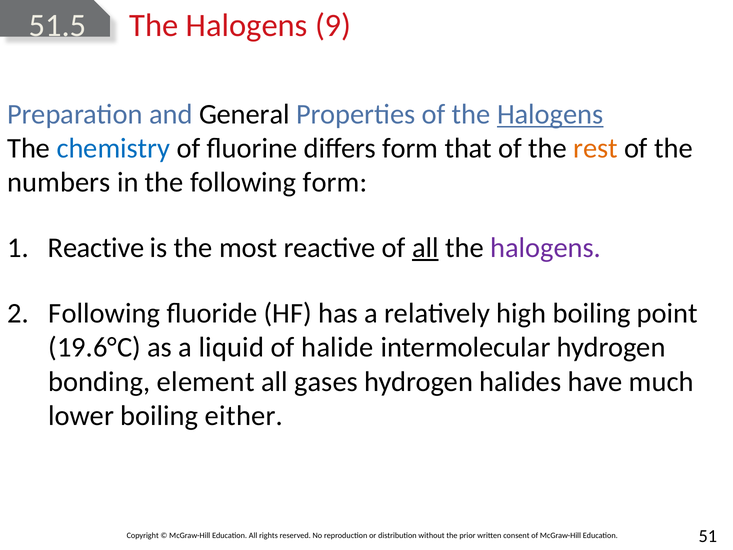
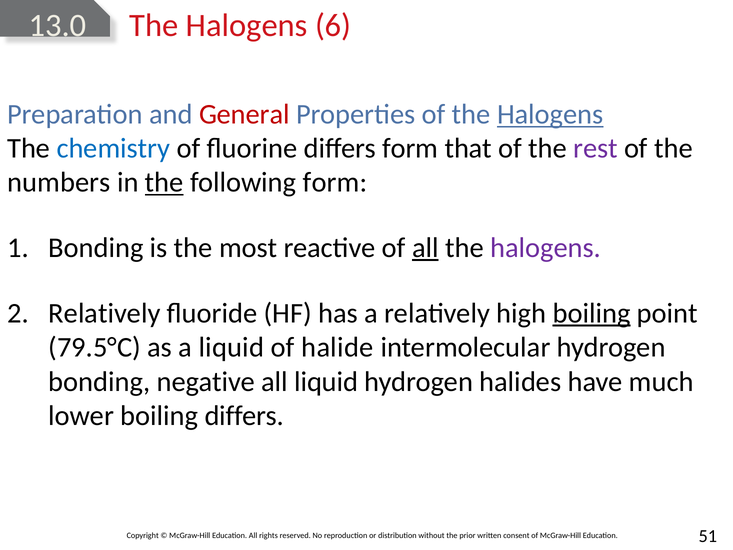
51.5: 51.5 -> 13.0 (57, 25)
9: 9 -> 6 (333, 25)
General colour: black -> red (244, 114)
rest colour: orange -> purple (596, 148)
the underline: none -> present (164, 182)
Reactive: Reactive -> Bonding (96, 248)
2 Following: Following -> Relatively (104, 313)
boiling underline: none -> present (592, 313)
19.6°C: 19.6°C -> 79.5°C (95, 347)
element: element -> negative (206, 382)
all gases: gases -> liquid (326, 382)
boiling either: either -> differs (244, 416)
